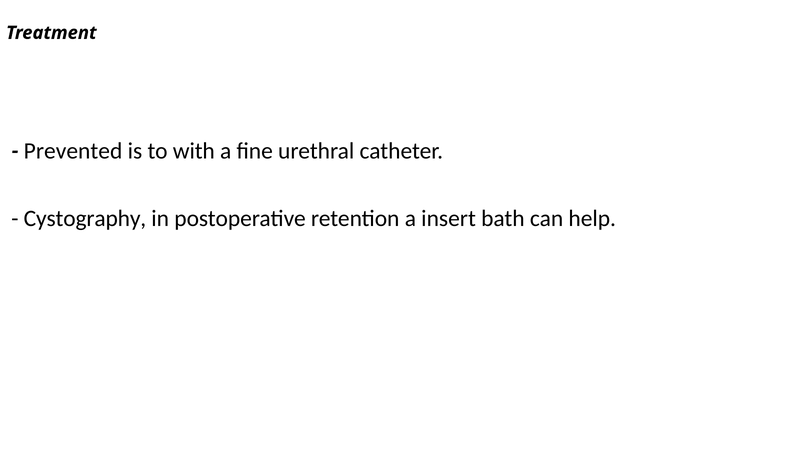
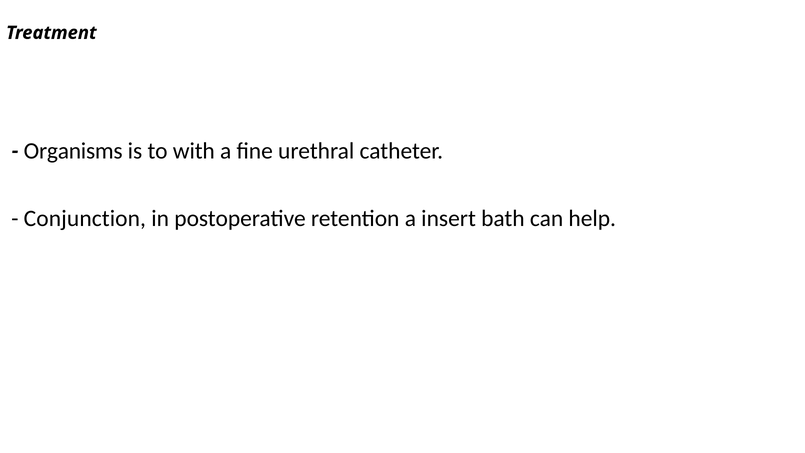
Prevented: Prevented -> Organisms (73, 151)
Cystography: Cystography -> Conjunction (85, 218)
